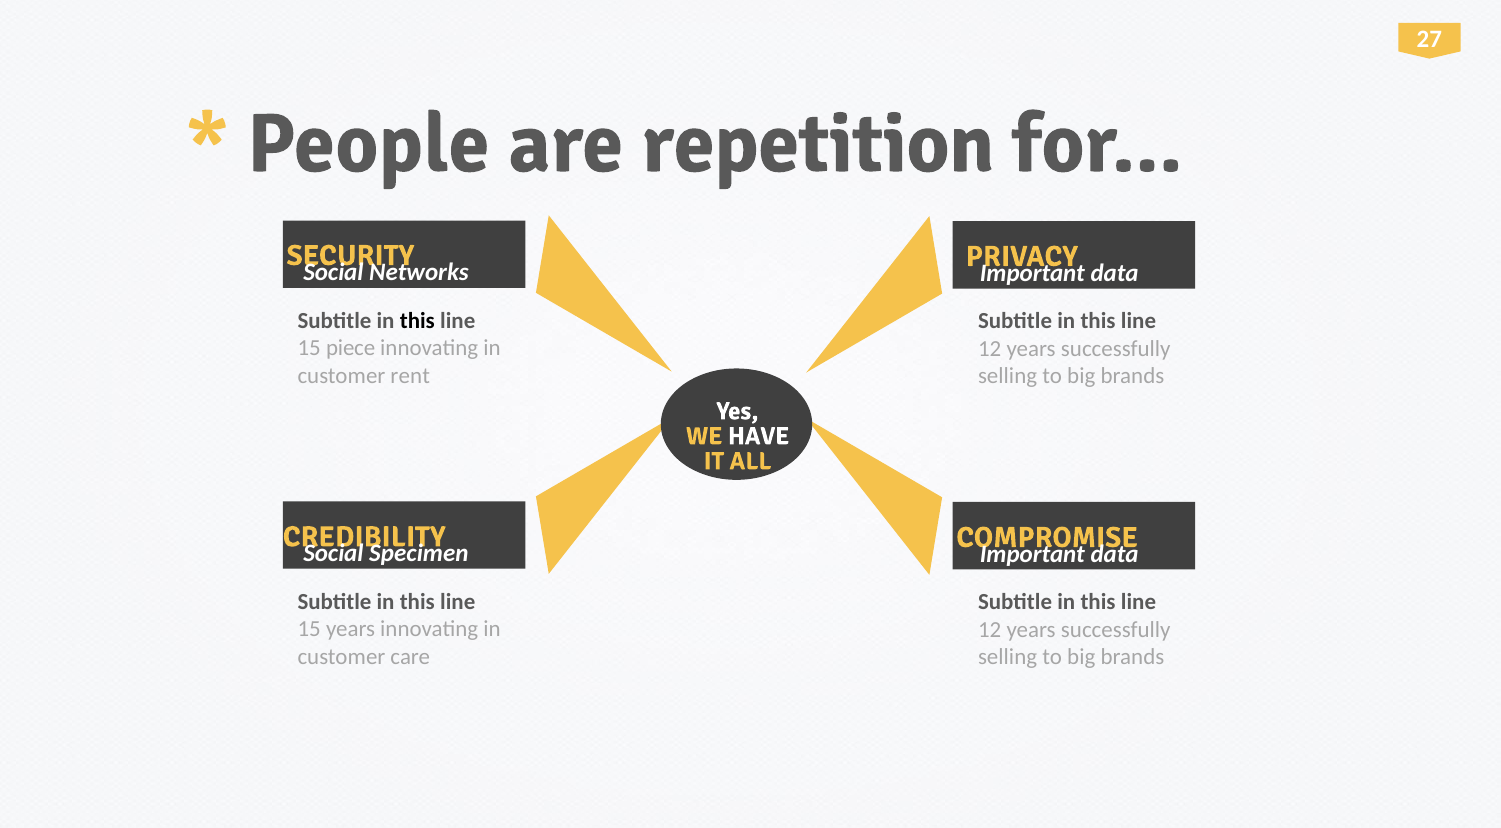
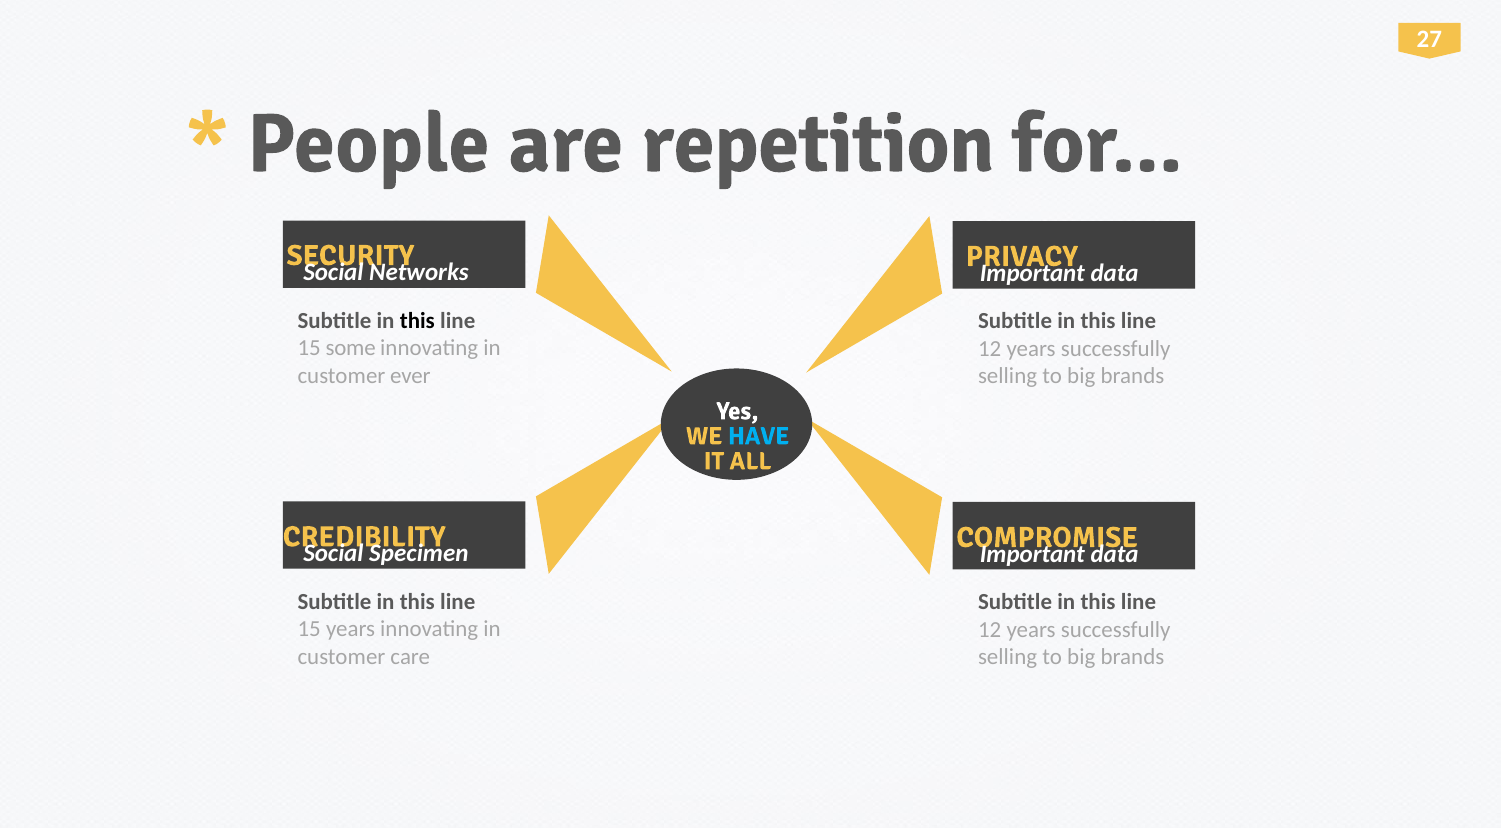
piece: piece -> some (351, 348)
rent: rent -> ever (410, 375)
HAVE colour: white -> light blue (759, 436)
